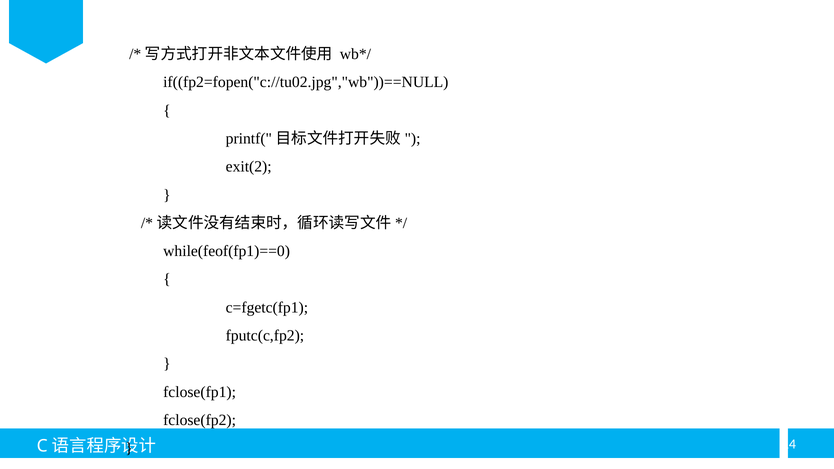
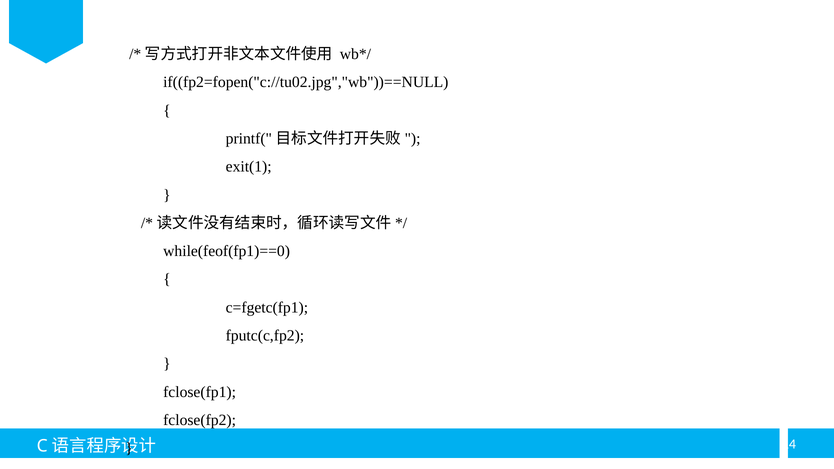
exit(2: exit(2 -> exit(1 (249, 167)
